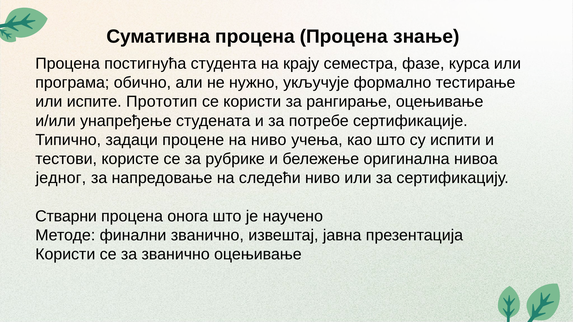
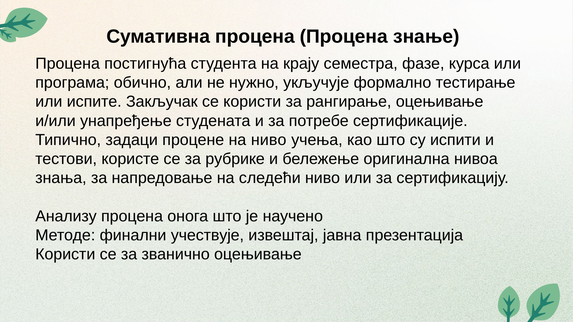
Прототип: Прототип -> Закључак (162, 102)
једног: једног -> знања (61, 178)
Стварни: Стварни -> Анализу (66, 216)
финални званично: званично -> учествује (207, 236)
